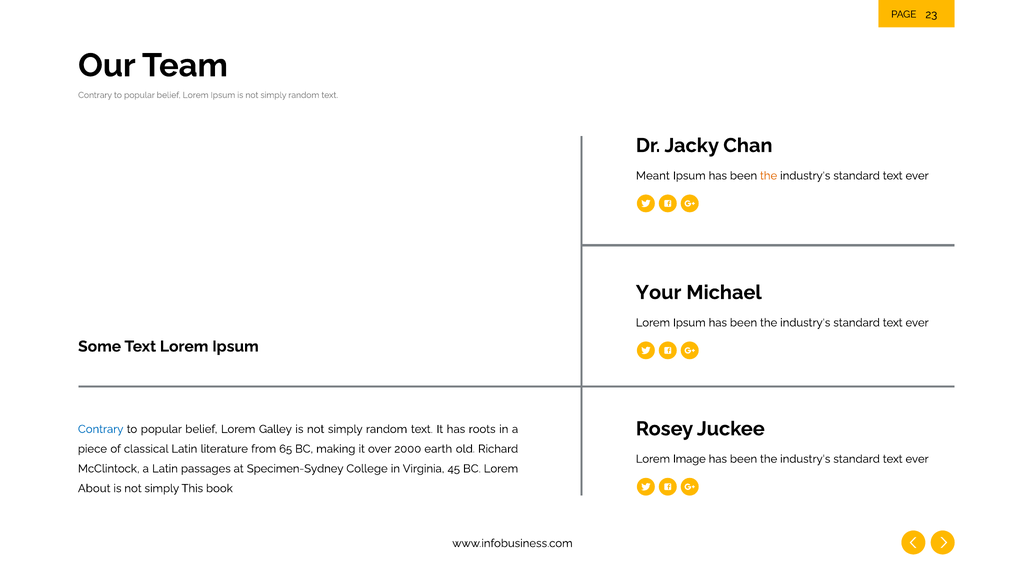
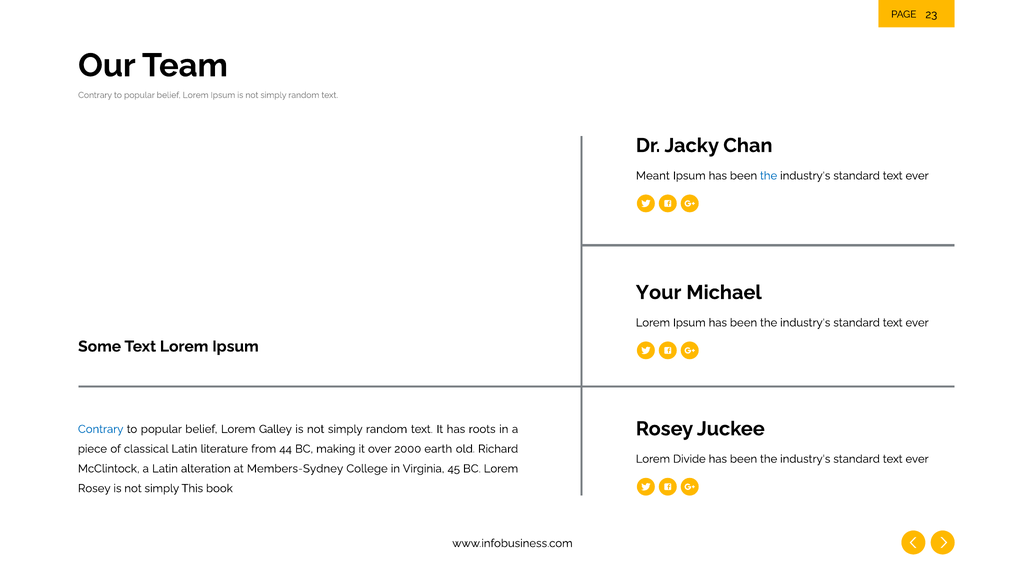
the colour: orange -> blue (769, 176)
65: 65 -> 44 (286, 449)
Image: Image -> Divide (689, 459)
passages: passages -> alteration (206, 469)
Specimen-Sydney: Specimen-Sydney -> Members-Sydney (295, 469)
About: About -> Rosey (94, 489)
